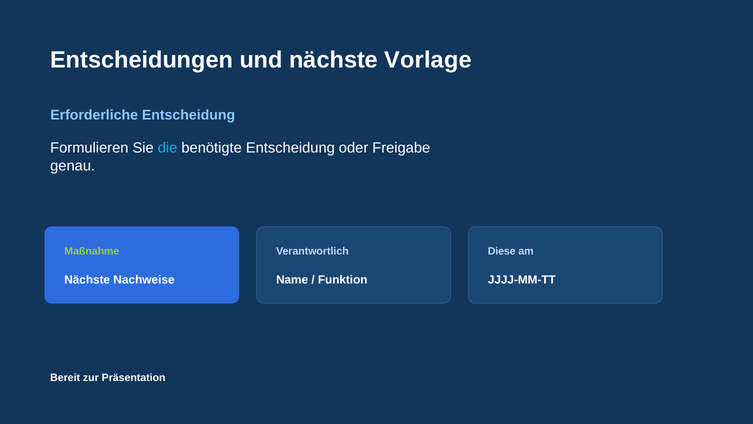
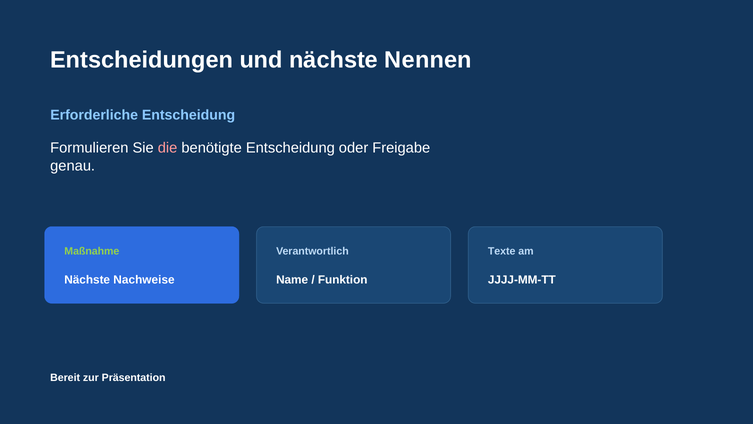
Vorlage: Vorlage -> Nennen (428, 60)
die colour: light blue -> pink (168, 148)
Diese: Diese -> Texte (502, 251)
